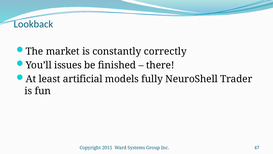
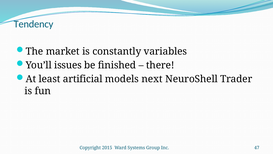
Lookback: Lookback -> Tendency (33, 24)
correctly: correctly -> variables (165, 51)
fully: fully -> next (152, 79)
